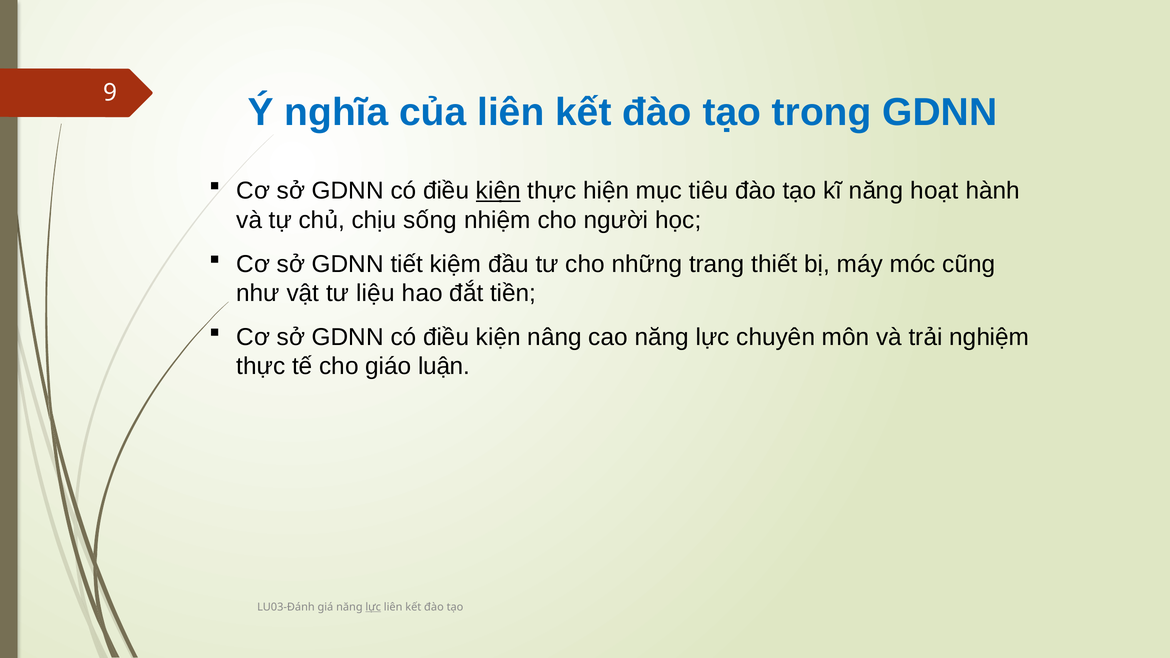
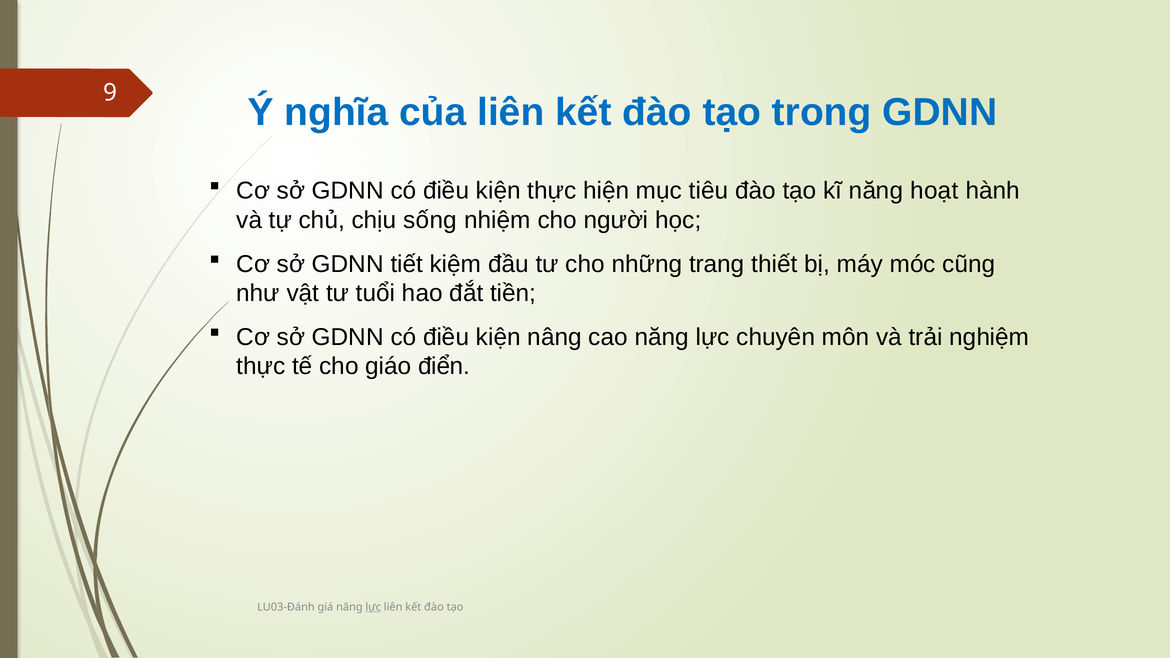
kiện underline: present -> none (498, 191)
liệu: liệu -> tuổi (376, 293)
luận: luận -> điển (444, 366)
